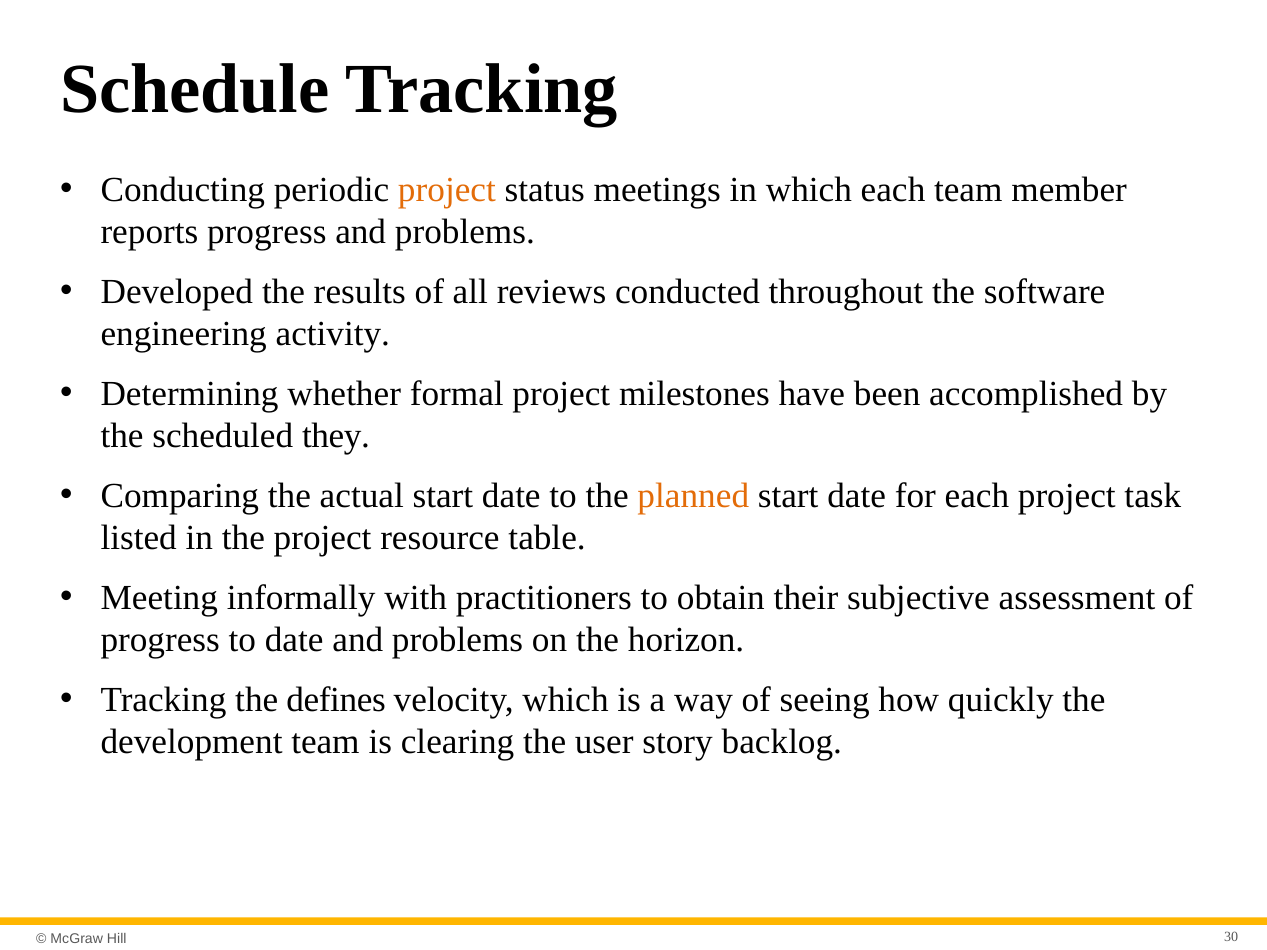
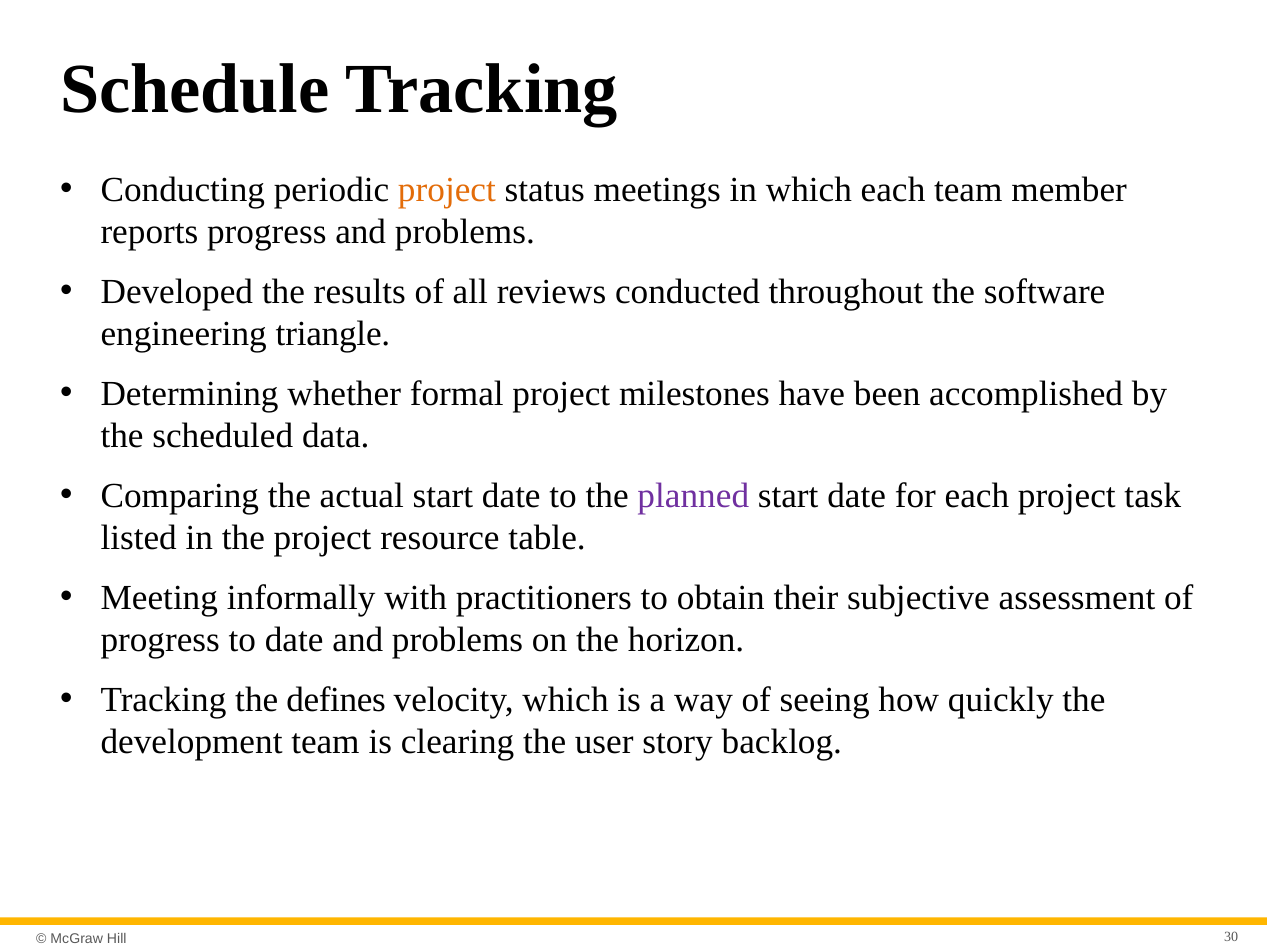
activity: activity -> triangle (333, 334)
they: they -> data (336, 436)
planned colour: orange -> purple (693, 496)
